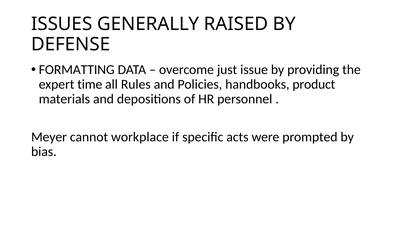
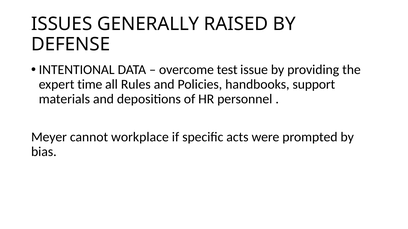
FORMATTING: FORMATTING -> INTENTIONAL (77, 70)
just: just -> test (227, 70)
product: product -> support (314, 85)
